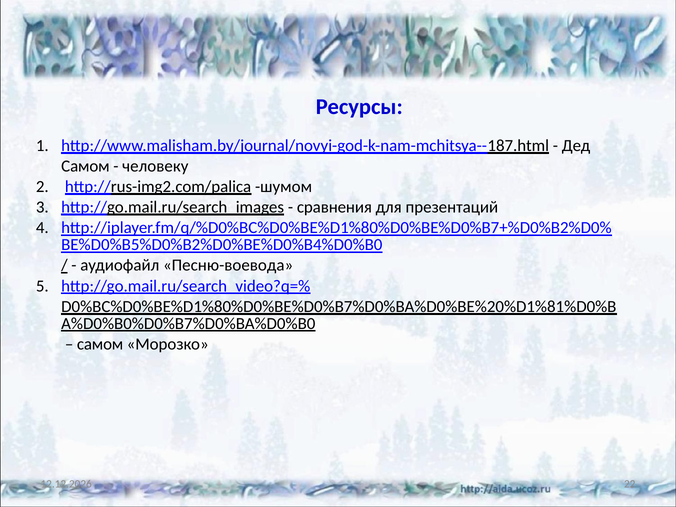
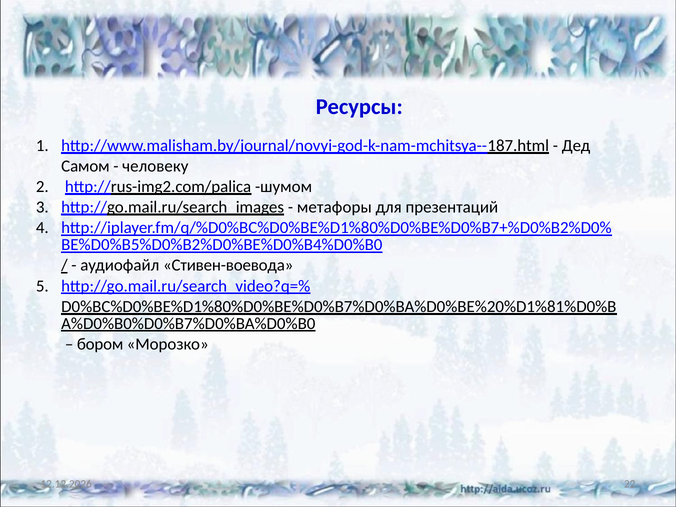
сравнения: сравнения -> метафоры (334, 207)
Песню-воевода: Песню-воевода -> Стивен-воевода (228, 265)
самом: самом -> бором (100, 344)
